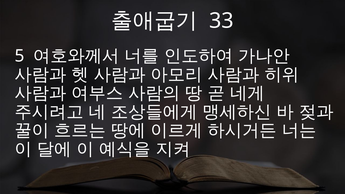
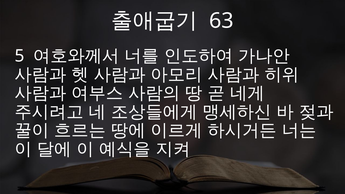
33: 33 -> 63 (221, 21)
